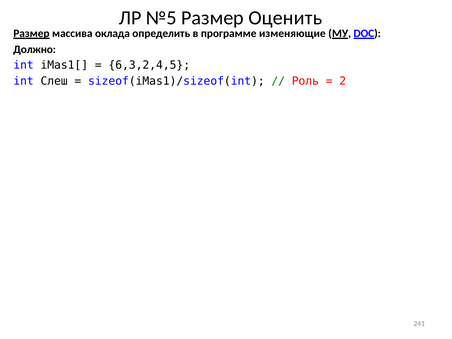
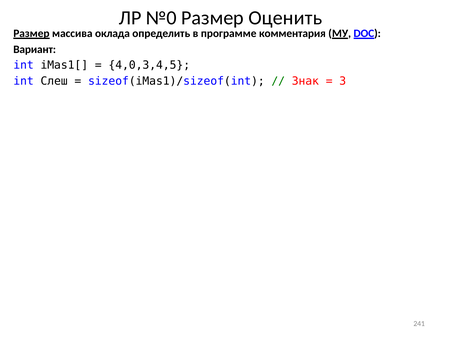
№5: №5 -> №0 (161, 18)
изменяющие: изменяющие -> комментария (292, 33)
Должно: Должно -> Вариант (35, 49)
6,3,2,4,5: 6,3,2,4,5 -> 4,0,3,4,5 (149, 65)
Роль: Роль -> Знак (305, 81)
2: 2 -> 3 (343, 81)
